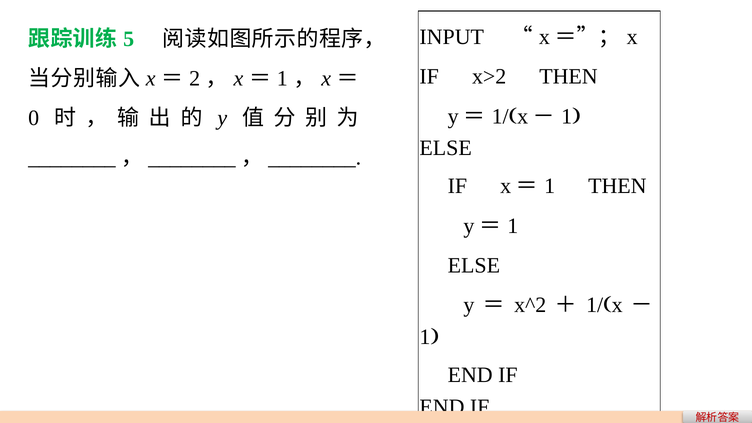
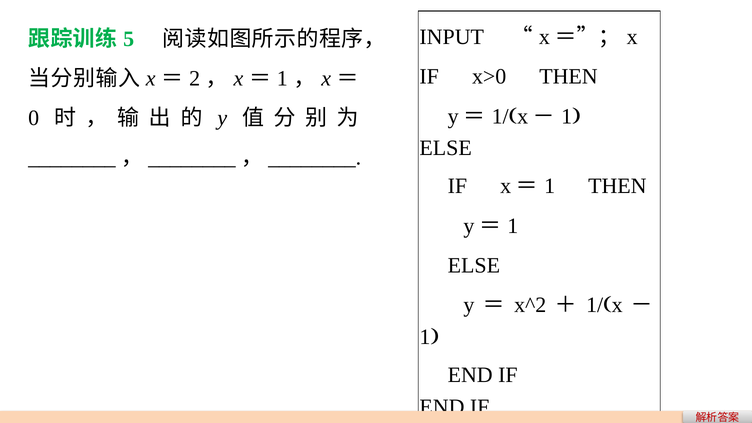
x>2: x>2 -> x>0 (489, 77)
